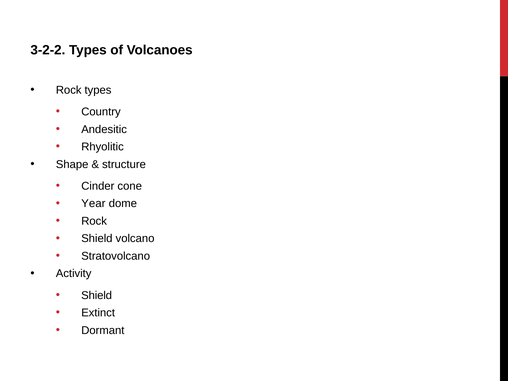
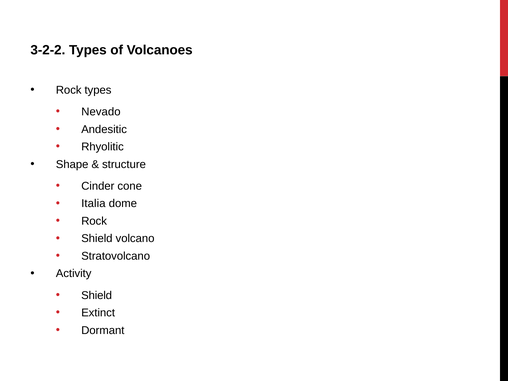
Country: Country -> Nevado (101, 112)
Year: Year -> Italia (93, 204)
